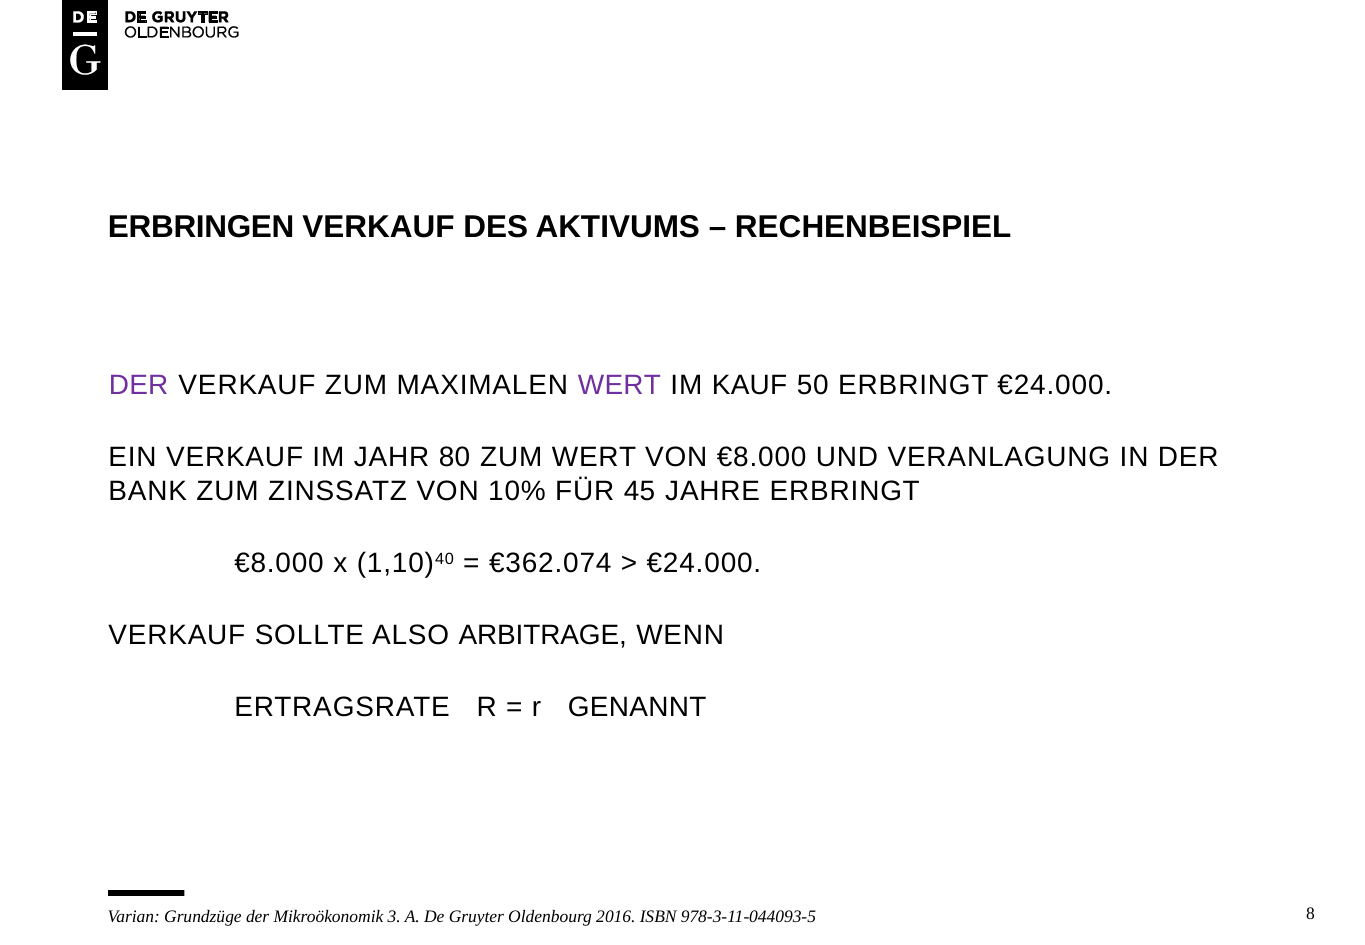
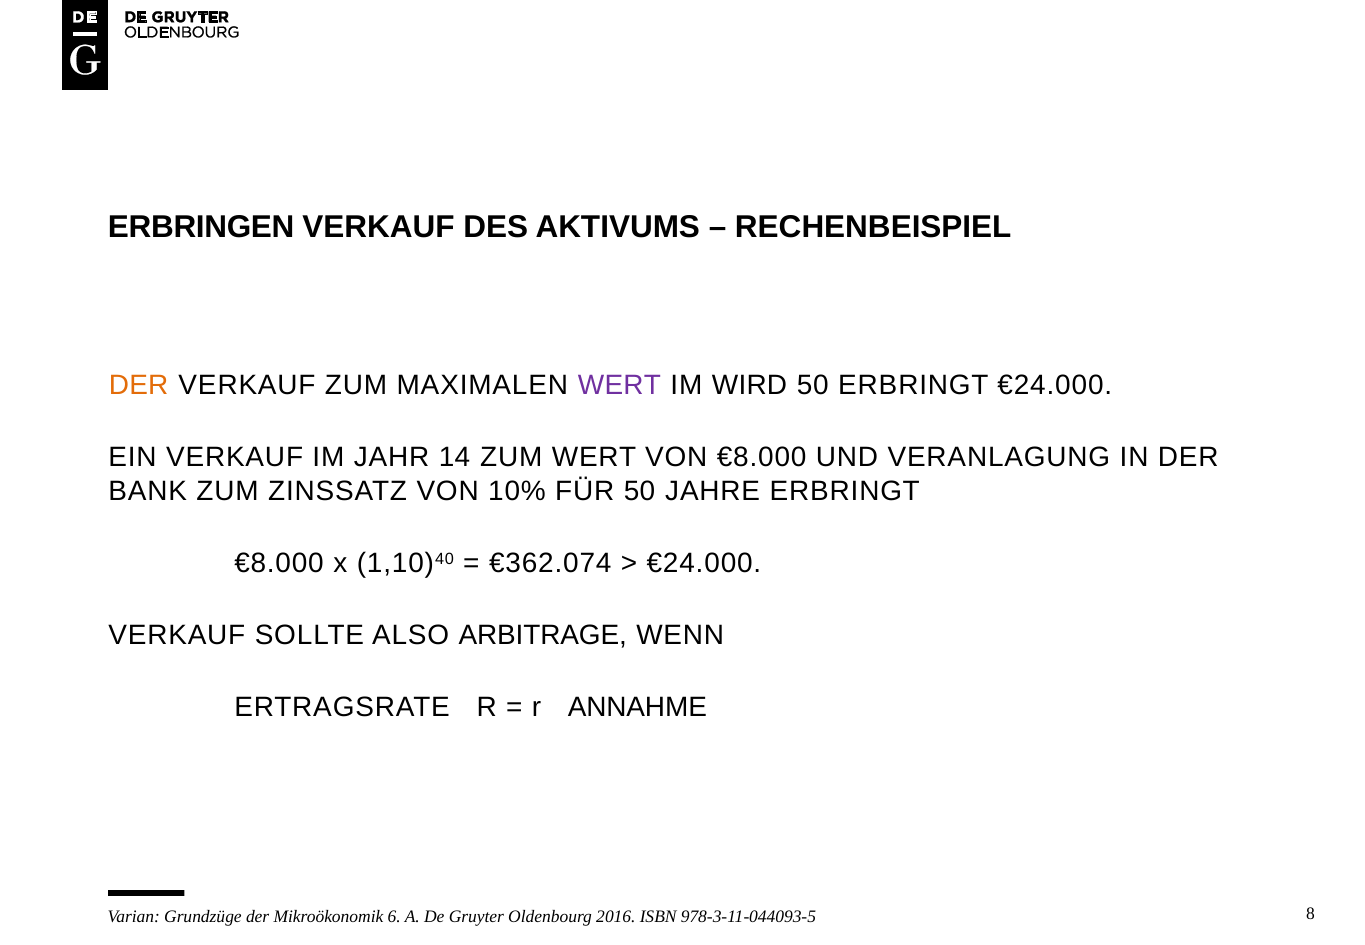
DER colour: purple -> orange (139, 385)
KAUF: KAUF -> WIRD (750, 385)
80: 80 -> 14 (455, 458)
FÜR 45: 45 -> 50 (640, 491)
GENANNT: GENANNT -> ANNAHME (637, 707)
3: 3 -> 6 (394, 917)
